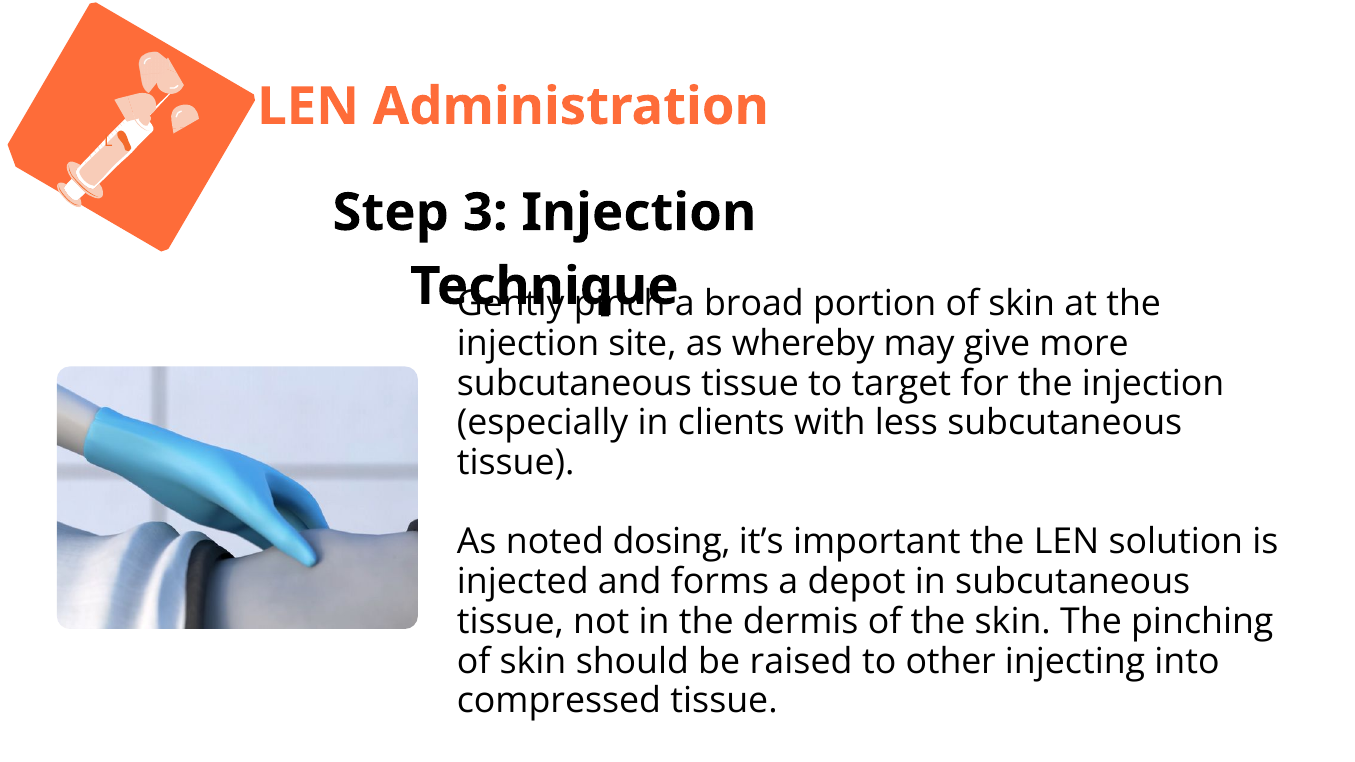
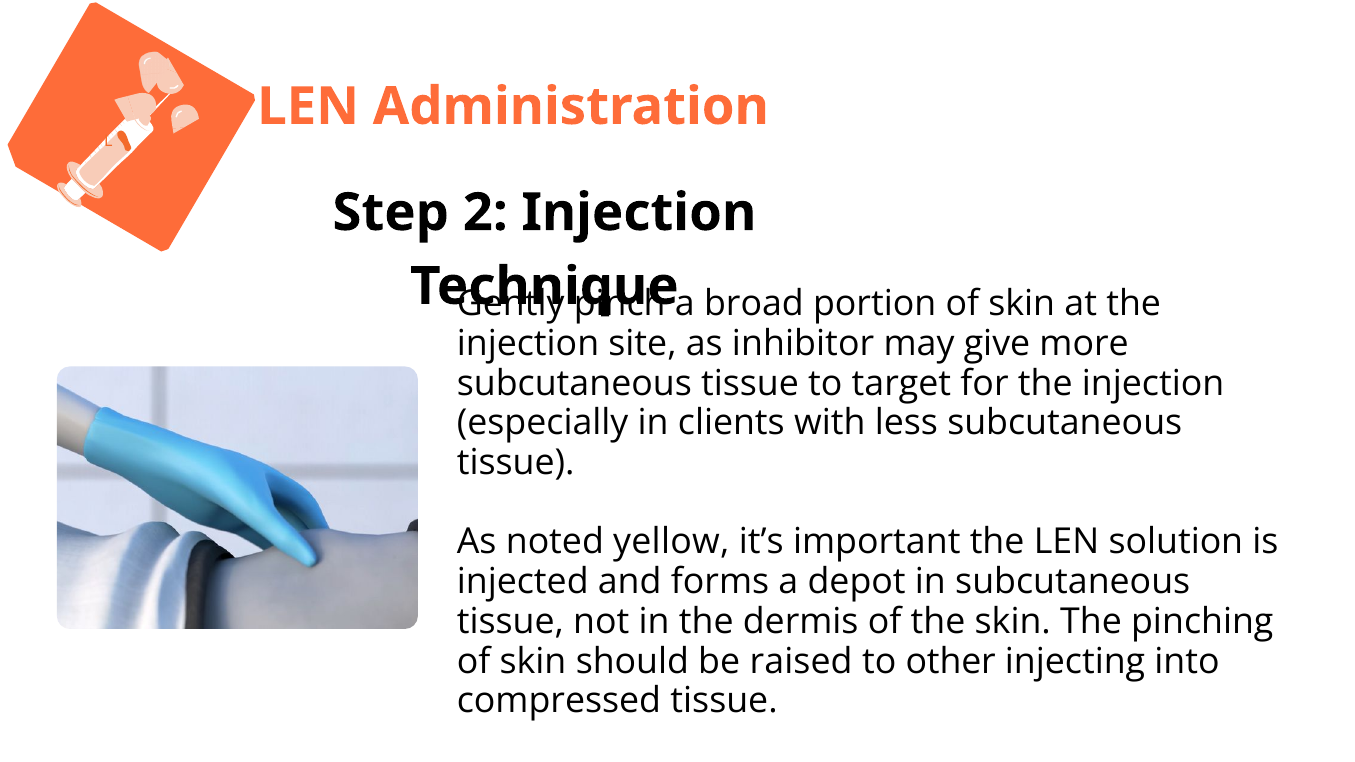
3: 3 -> 2 (485, 213)
whereby: whereby -> inhibitor (803, 344)
dosing: dosing -> yellow (671, 542)
